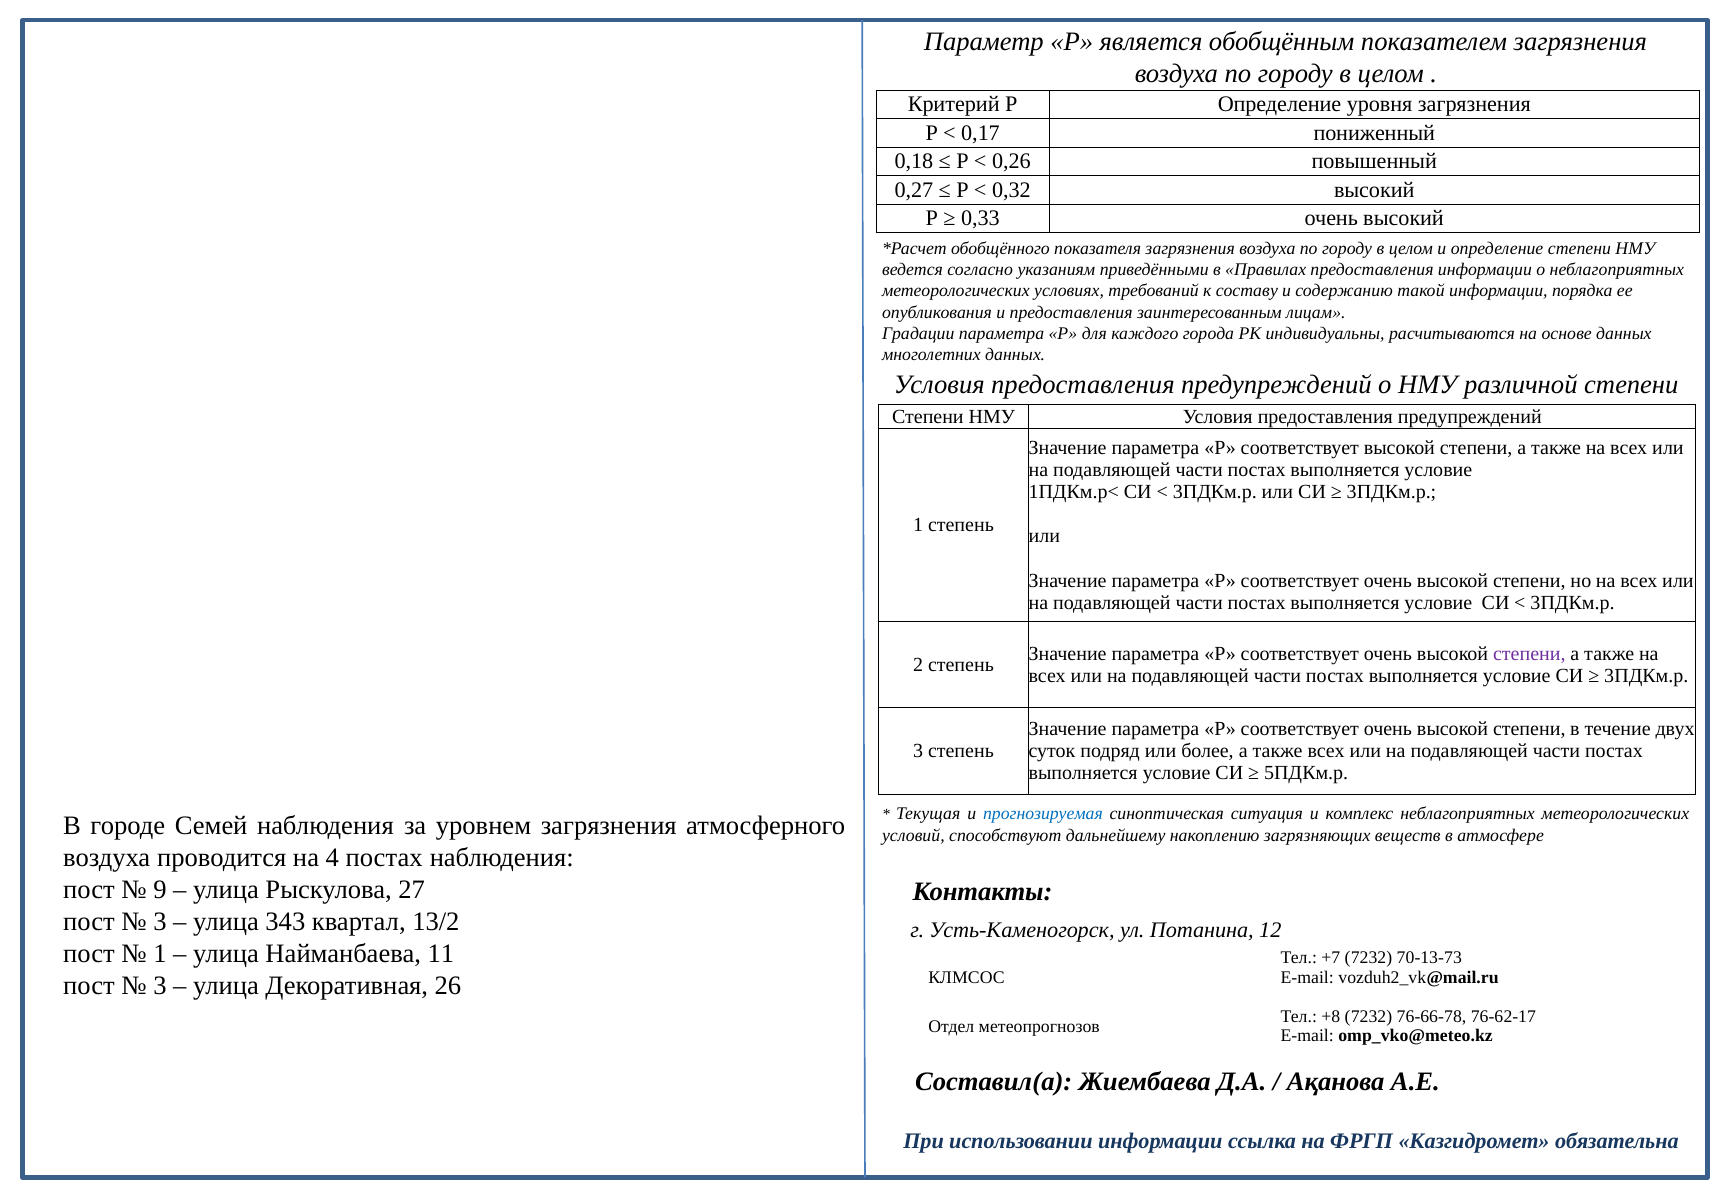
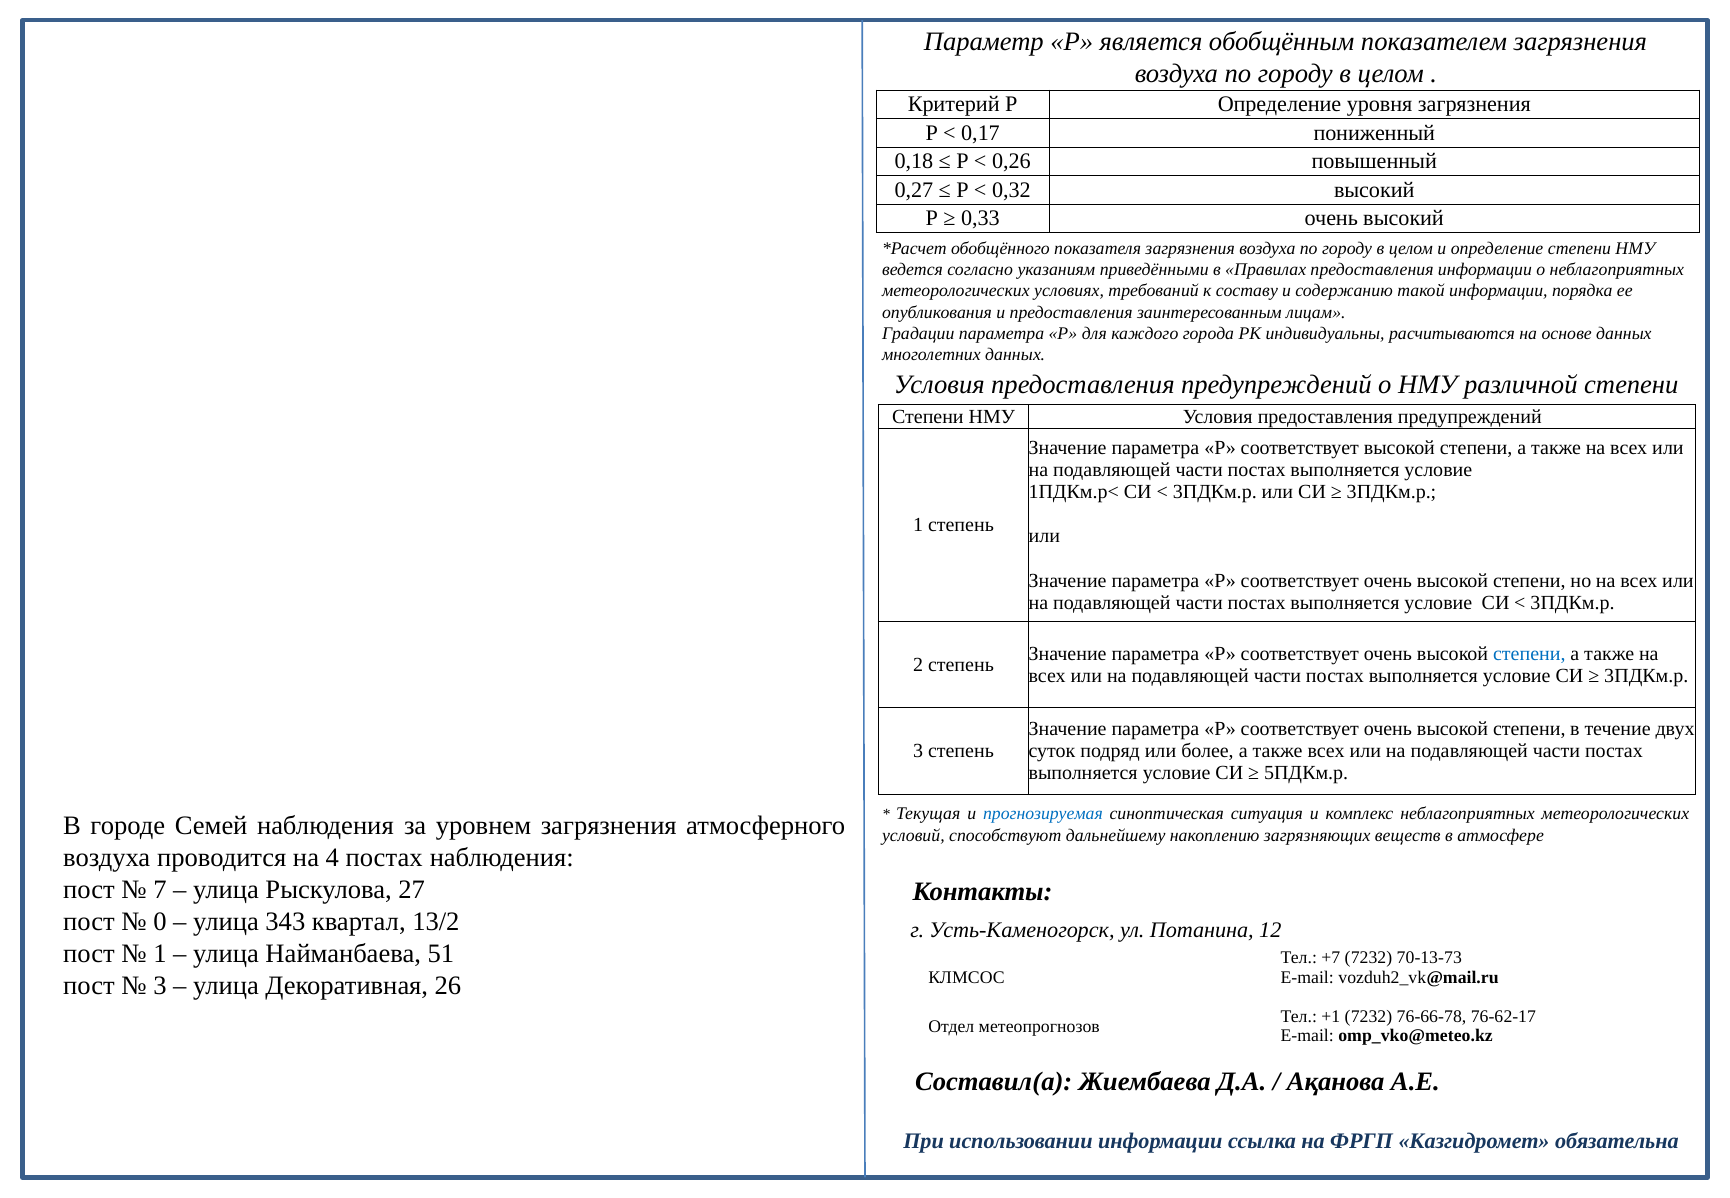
степени colour: purple -> blue (1529, 653)
9: 9 -> 7 (160, 890)
3: 3 -> 0 (160, 922)
11: 11 -> 51 (441, 954)
+8: +8 -> +1 (1331, 1016)
